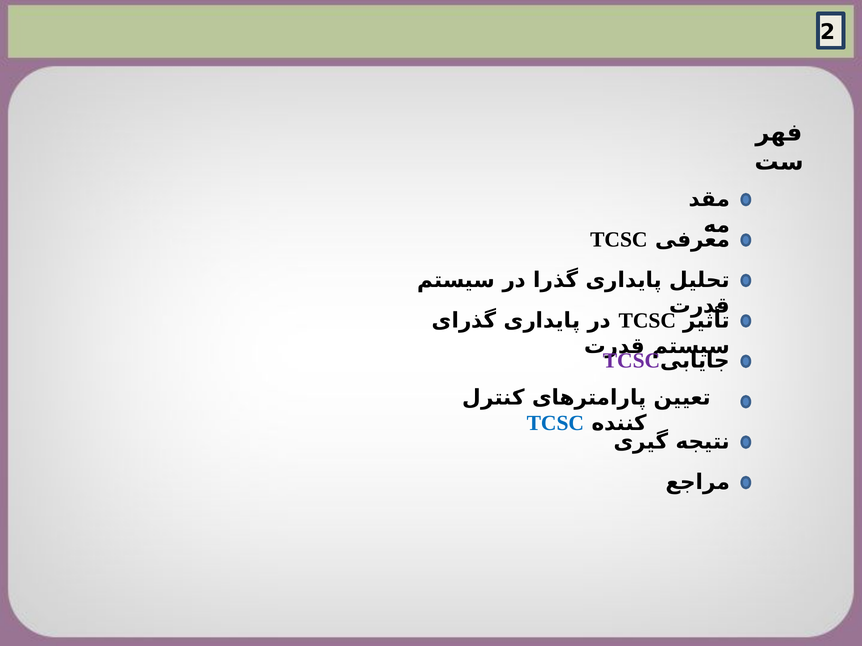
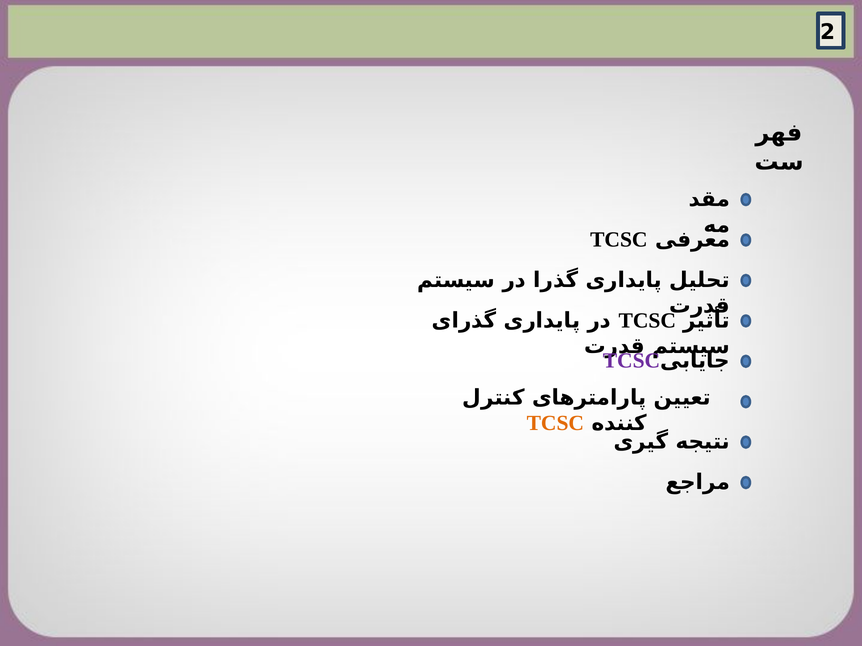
TCSC colour: blue -> orange (555, 424)
